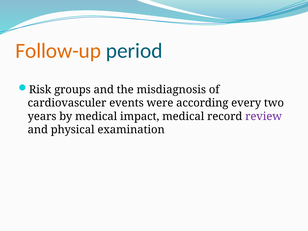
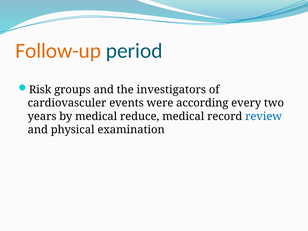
misdiagnosis: misdiagnosis -> investigators (171, 90)
impact: impact -> reduce (140, 116)
review colour: purple -> blue (264, 116)
